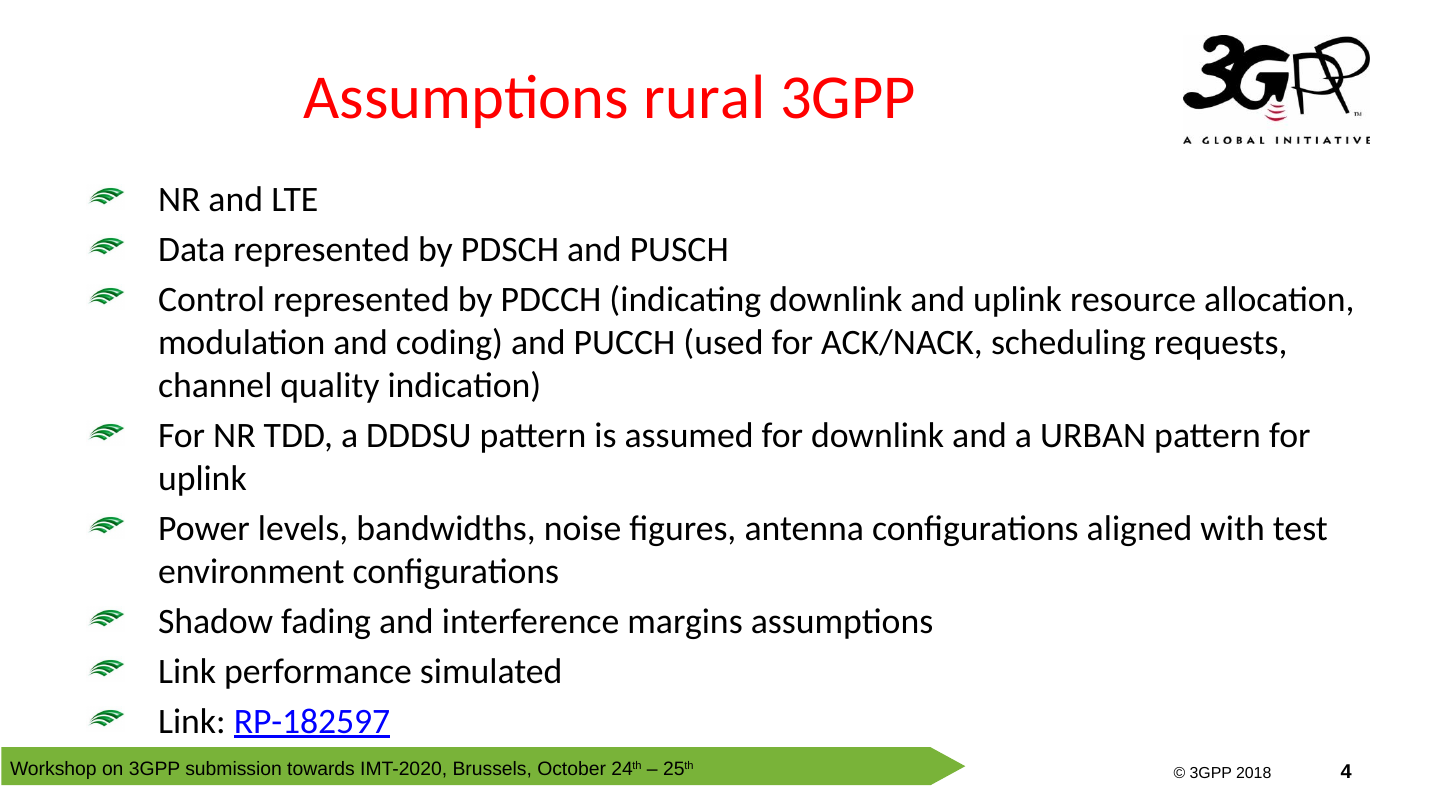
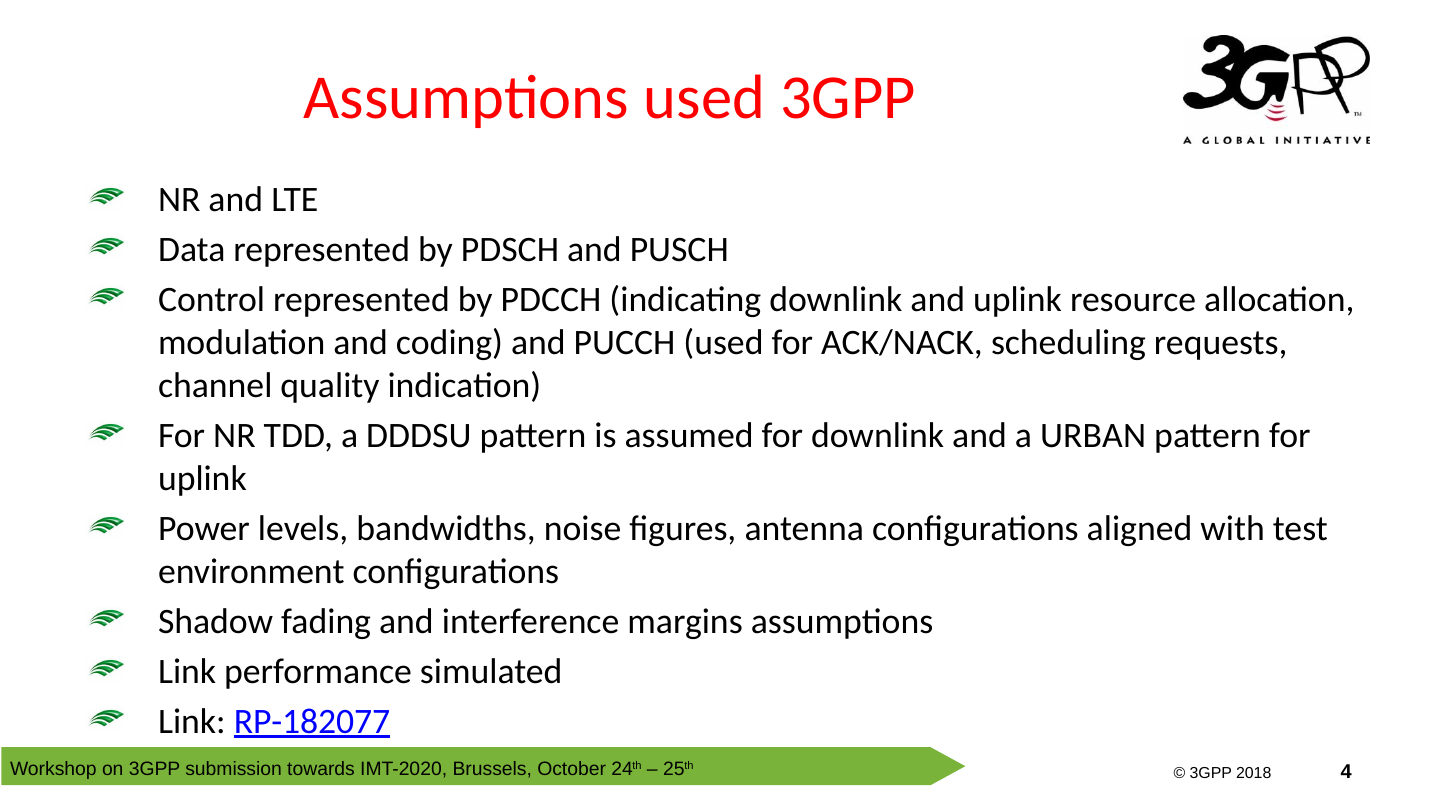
Assumptions rural: rural -> used (704, 98)
RP-182597: RP-182597 -> RP-182077 (312, 721)
